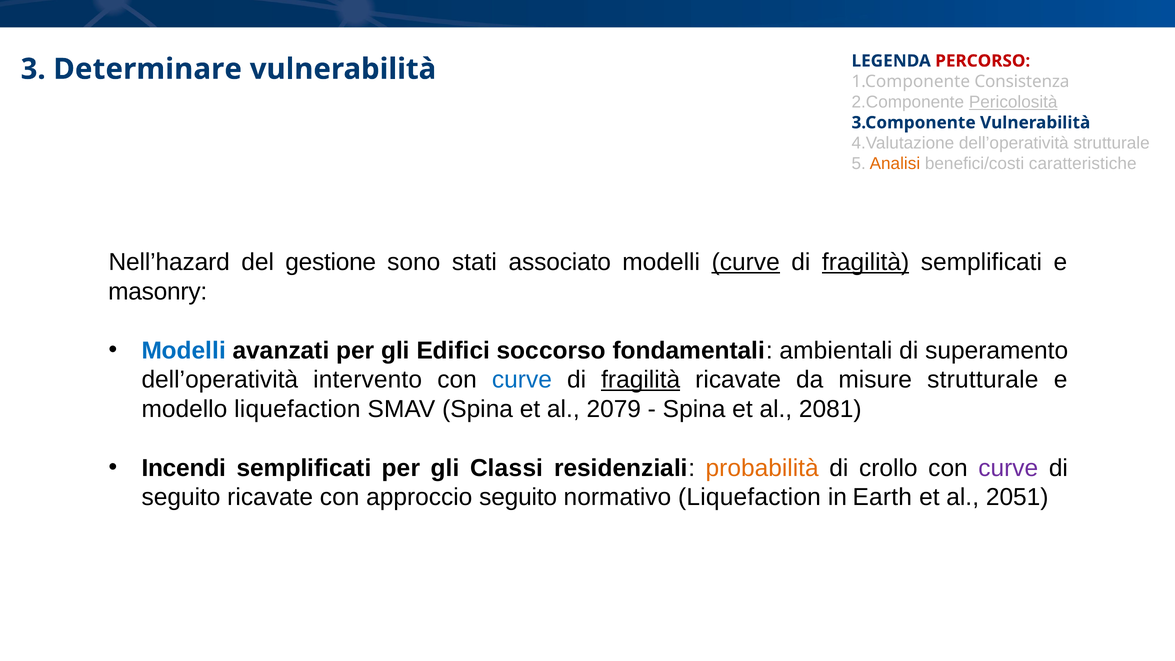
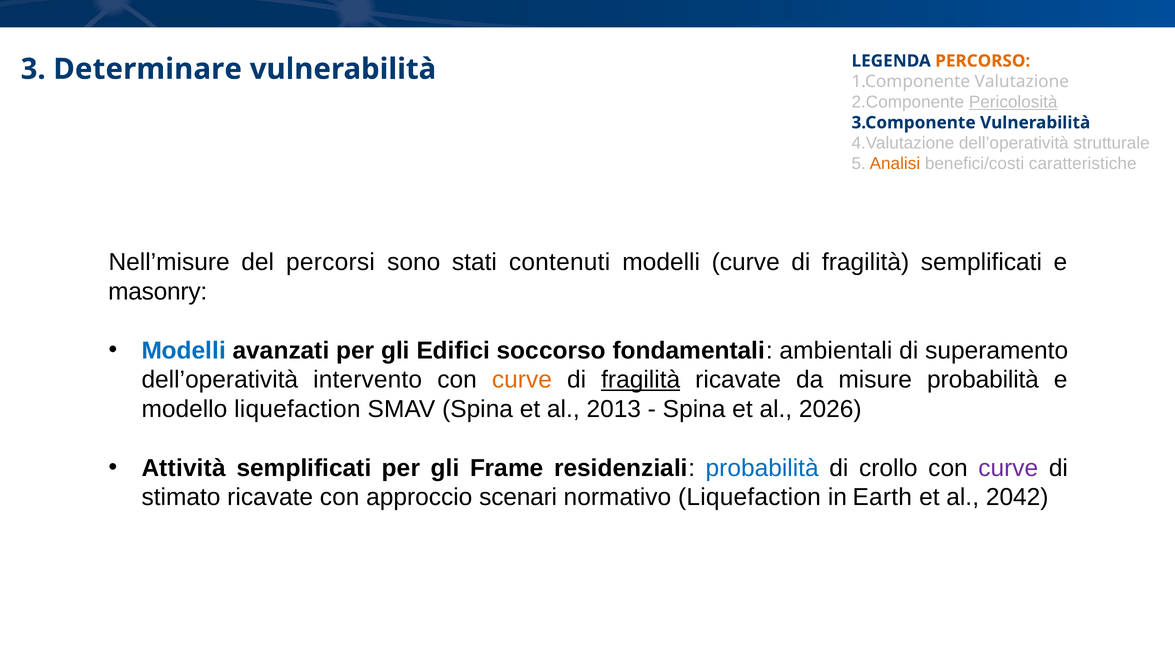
PERCORSO colour: red -> orange (983, 61)
Consistenza: Consistenza -> Valutazione (1022, 81)
Nell’hazard: Nell’hazard -> Nell’misure (169, 262)
gestione: gestione -> percorsi (330, 262)
associato: associato -> contenuti (560, 262)
curve underline: present -> none (746, 262)
fragilità underline: present -> none (866, 262)
curve colour: blue -> orange (522, 380)
misure strutturale: strutturale -> probabilità (983, 380)
2079: 2079 -> 2013 (614, 409)
2081: 2081 -> 2026 (830, 409)
Incendi: Incendi -> Attività (184, 468)
Classi: Classi -> Frame (507, 468)
probabilità colour: orange -> blue (762, 468)
seguito: seguito -> stimato (181, 497)
approccio seguito: seguito -> scenari (518, 497)
2051: 2051 -> 2042 (1017, 497)
